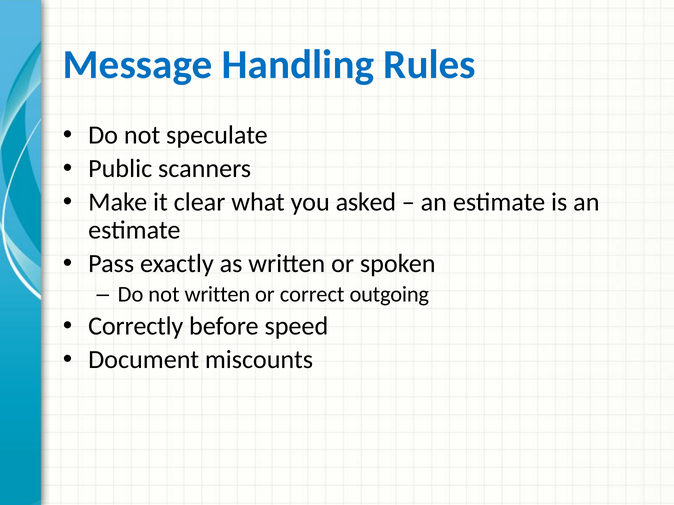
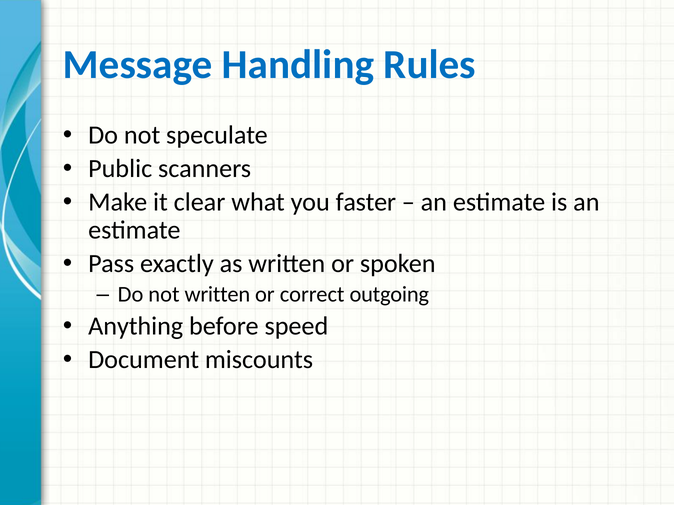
asked: asked -> faster (366, 202)
Correctly: Correctly -> Anything (136, 326)
